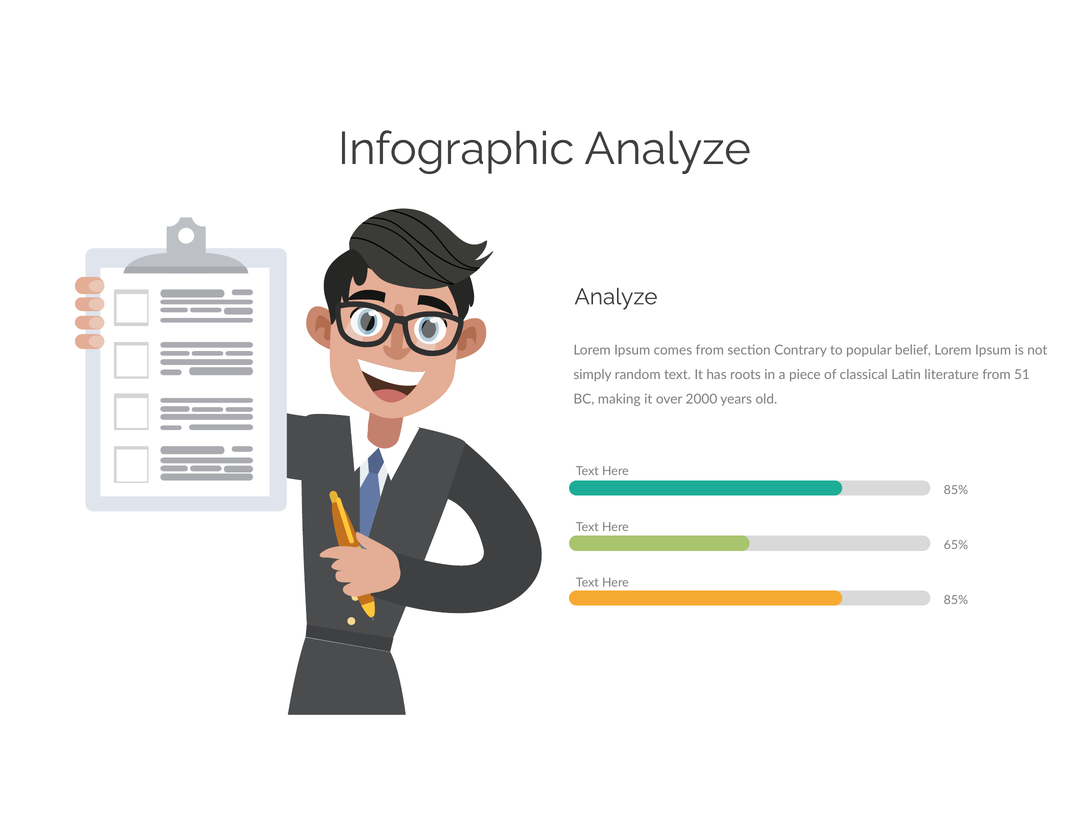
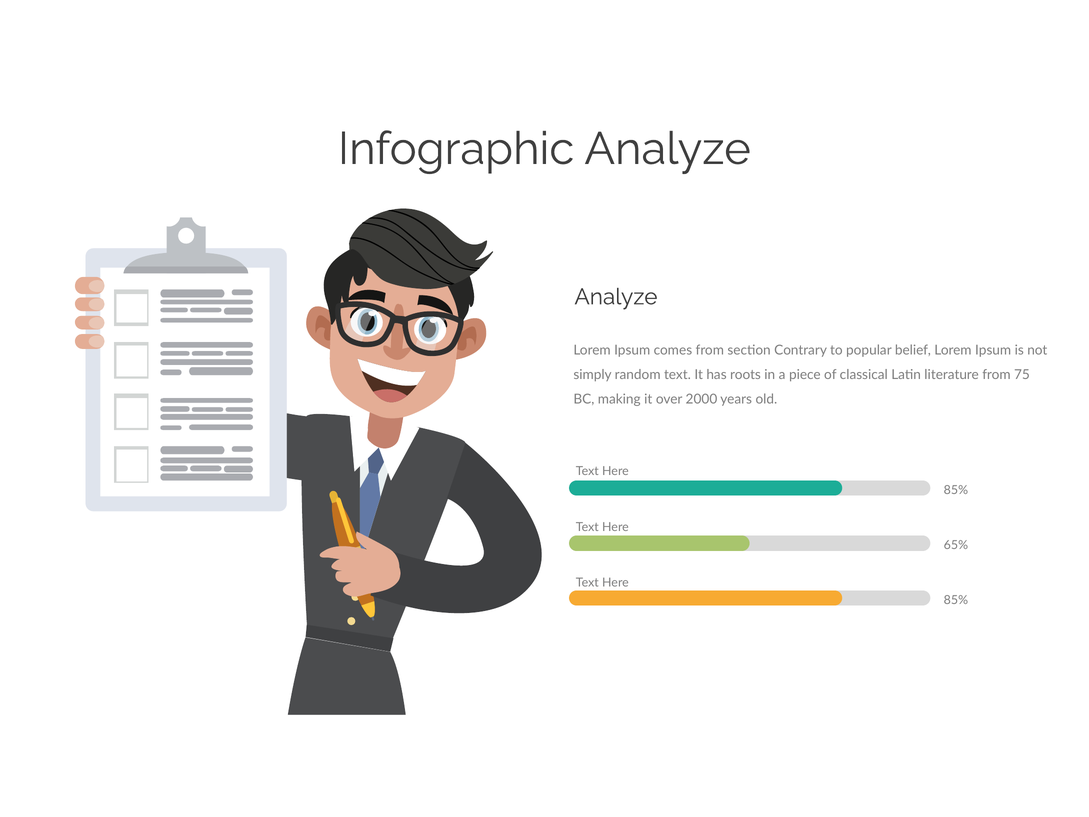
51: 51 -> 75 (1022, 374)
